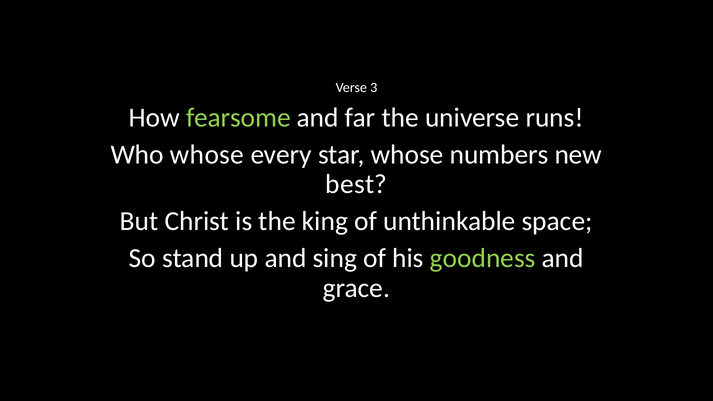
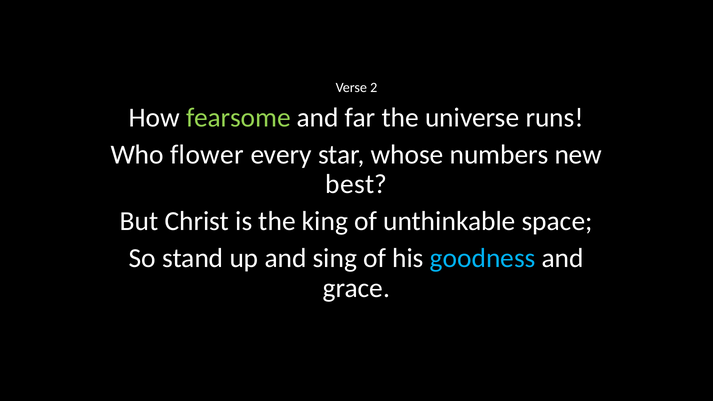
3: 3 -> 2 (374, 88)
Who whose: whose -> flower (207, 155)
goodness colour: light green -> light blue (483, 258)
